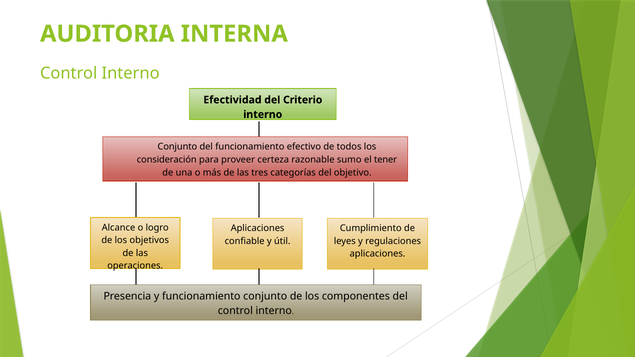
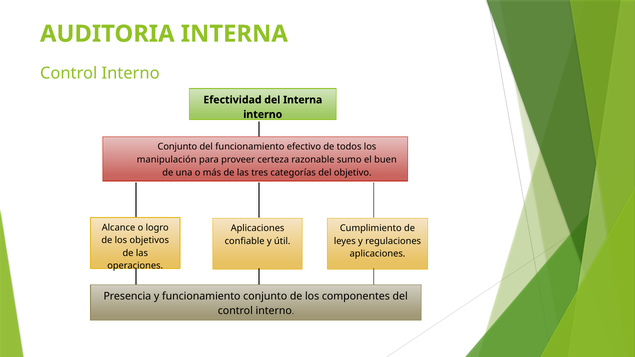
del Criterio: Criterio -> Interna (303, 100)
consideración: consideración -> manipulación (167, 160)
tener: tener -> buen (385, 160)
